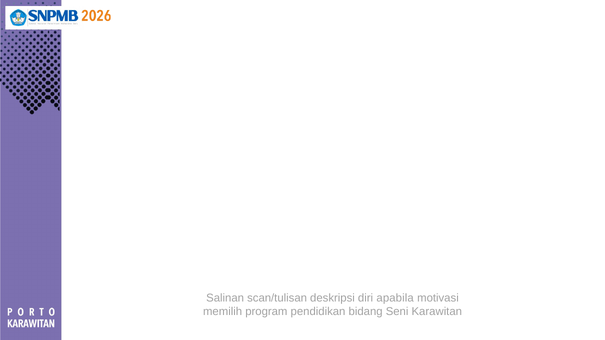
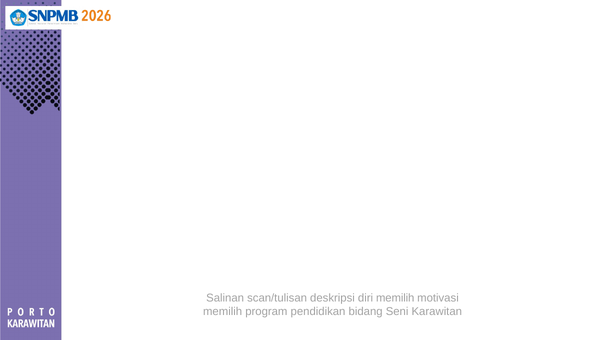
diri apabila: apabila -> memilih (395, 298)
